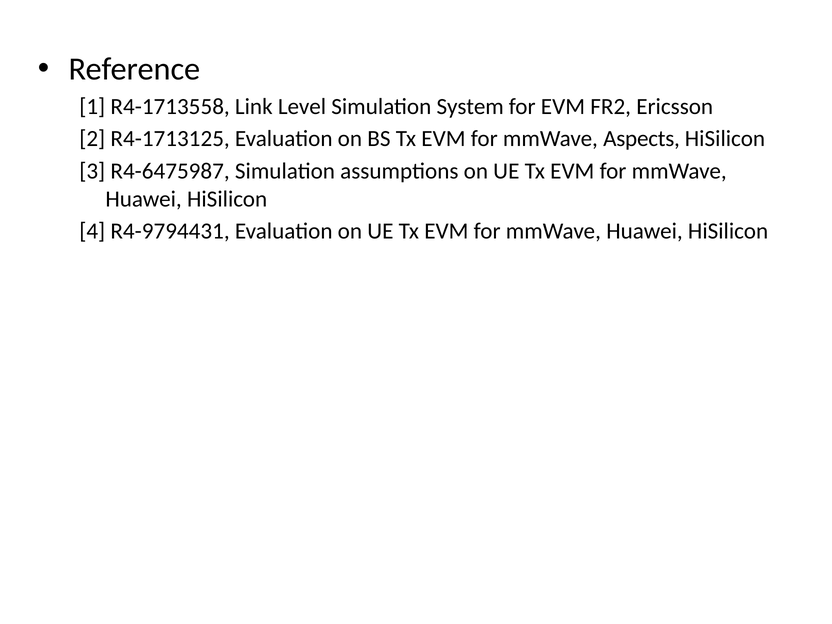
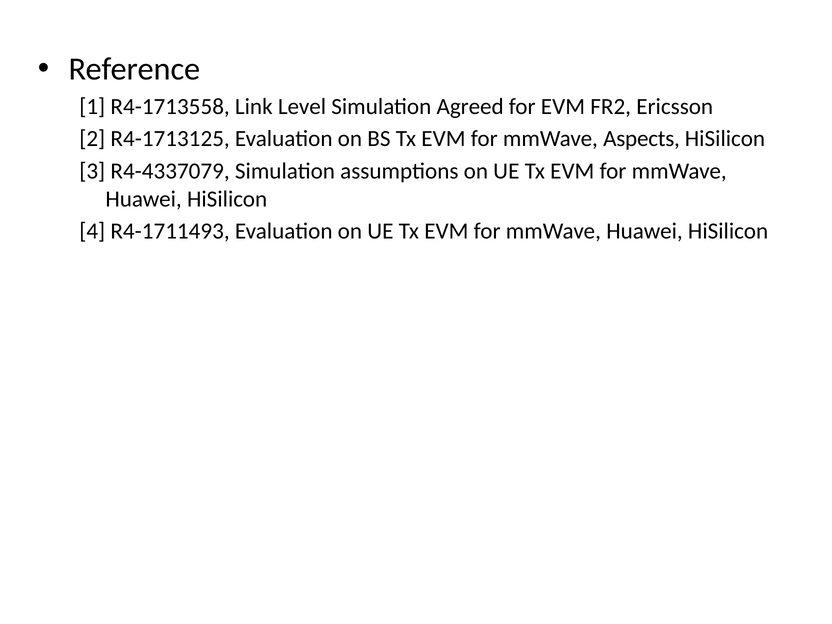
System: System -> Agreed (470, 106)
R4-6475987: R4-6475987 -> R4-4337079 (170, 171)
R4-9794431: R4-9794431 -> R4-1711493 (170, 231)
